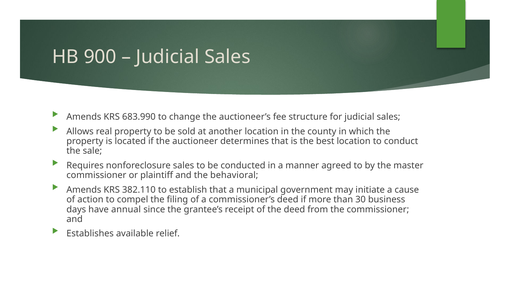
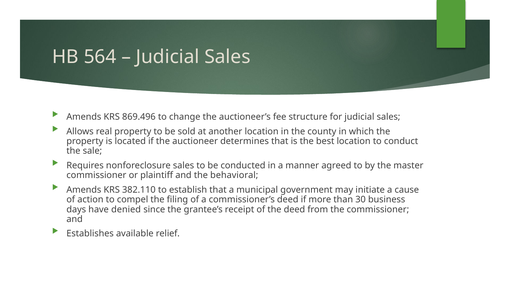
900: 900 -> 564 (100, 57)
683.990: 683.990 -> 869.496 (139, 117)
annual: annual -> denied (126, 209)
